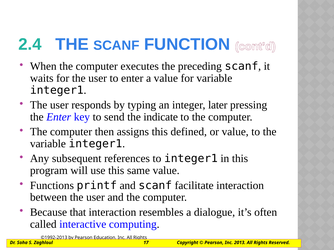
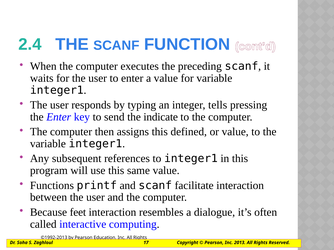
later: later -> tells (218, 105)
that: that -> feet (78, 213)
